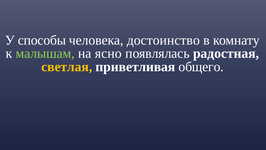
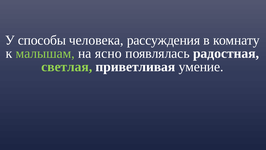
достоинство: достоинство -> рассуждения (163, 40)
светлая colour: yellow -> light green (67, 67)
общего: общего -> умение (201, 67)
